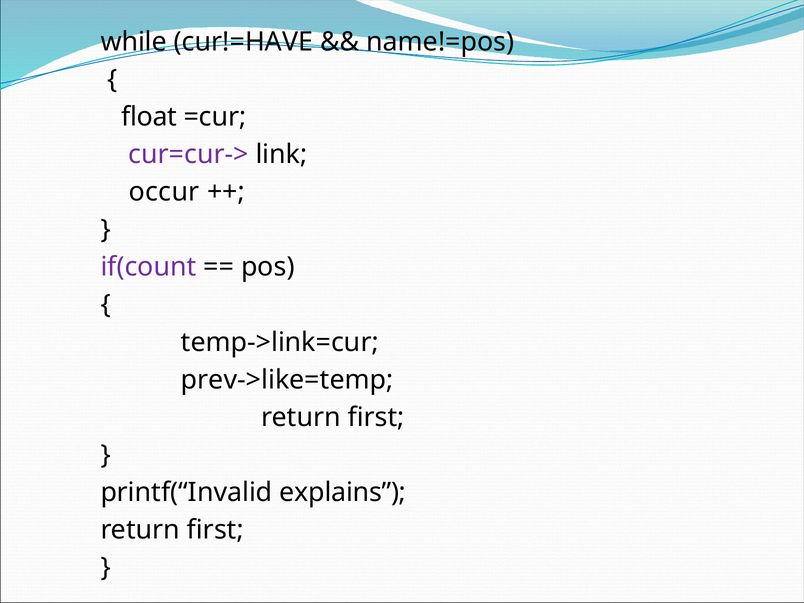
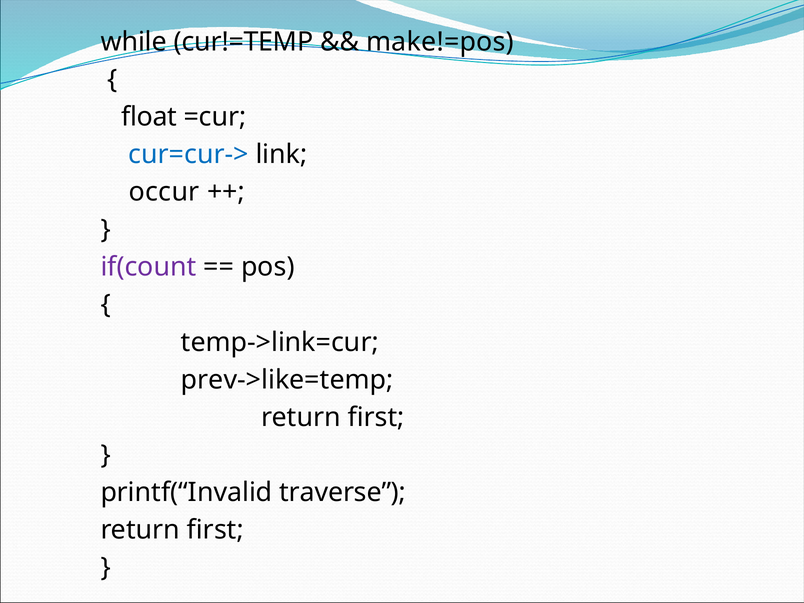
cur!=HAVE: cur!=HAVE -> cur!=TEMP (244, 42)
name!=pos: name!=pos -> make!=pos (440, 42)
cur=cur-> colour: purple -> blue (189, 155)
explains: explains -> traverse (343, 492)
